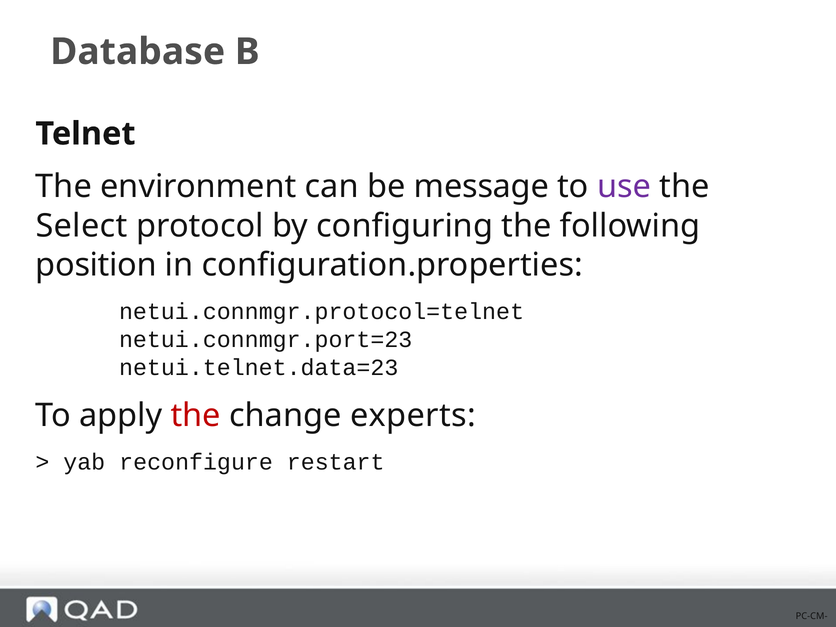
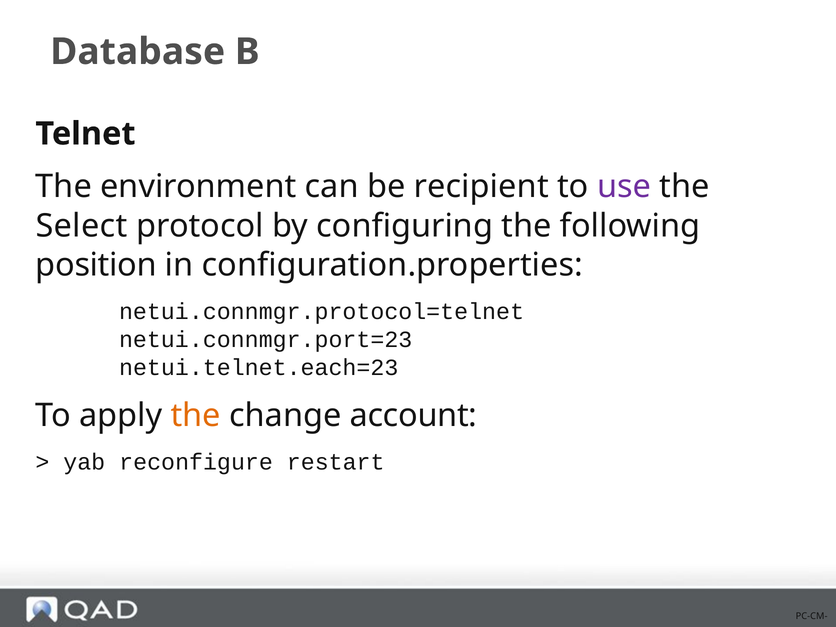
message: message -> recipient (481, 187)
netui.telnet.data=23: netui.telnet.data=23 -> netui.telnet.each=23 (259, 367)
the colour: red -> orange (196, 415)
experts: experts -> account (413, 415)
